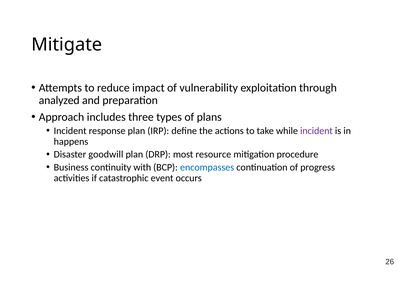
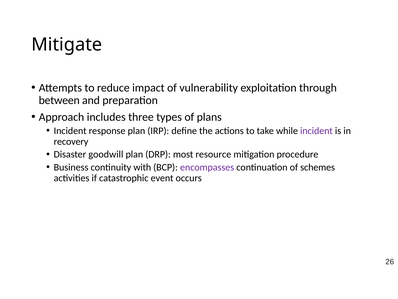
analyzed: analyzed -> between (59, 100)
happens: happens -> recovery (71, 141)
encompasses colour: blue -> purple (207, 167)
progress: progress -> schemes (318, 167)
